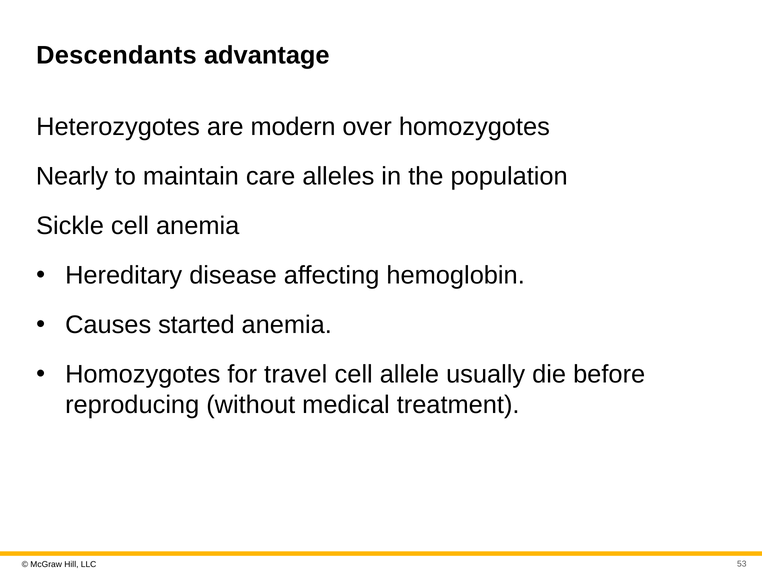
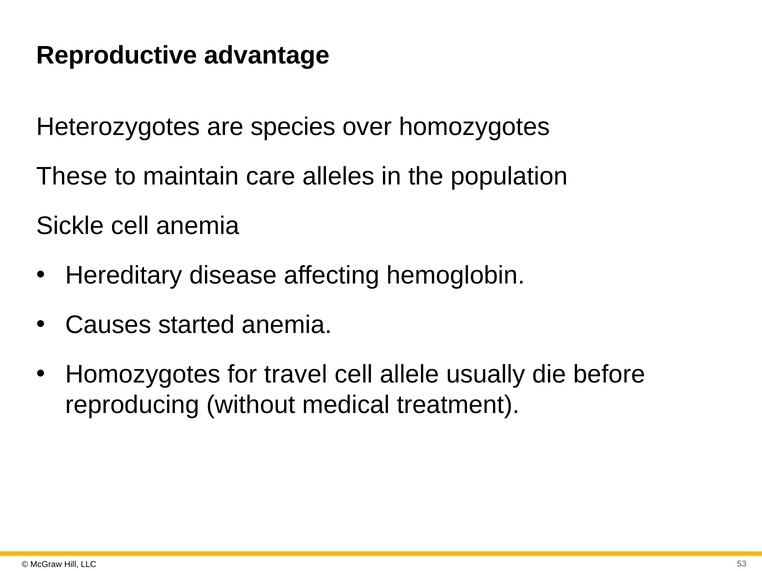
Descendants: Descendants -> Reproductive (117, 55)
modern: modern -> species (293, 127)
Nearly: Nearly -> These (72, 177)
